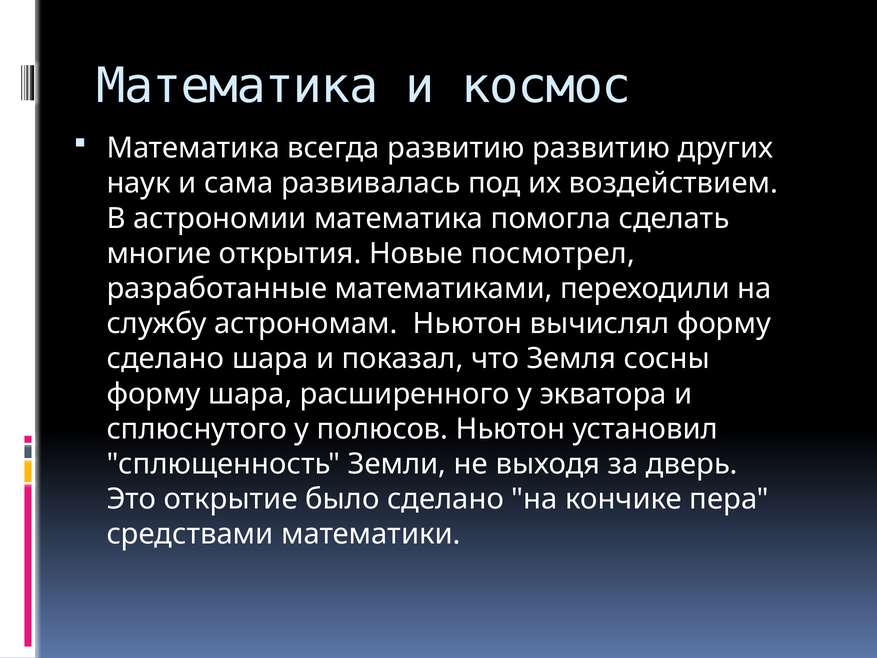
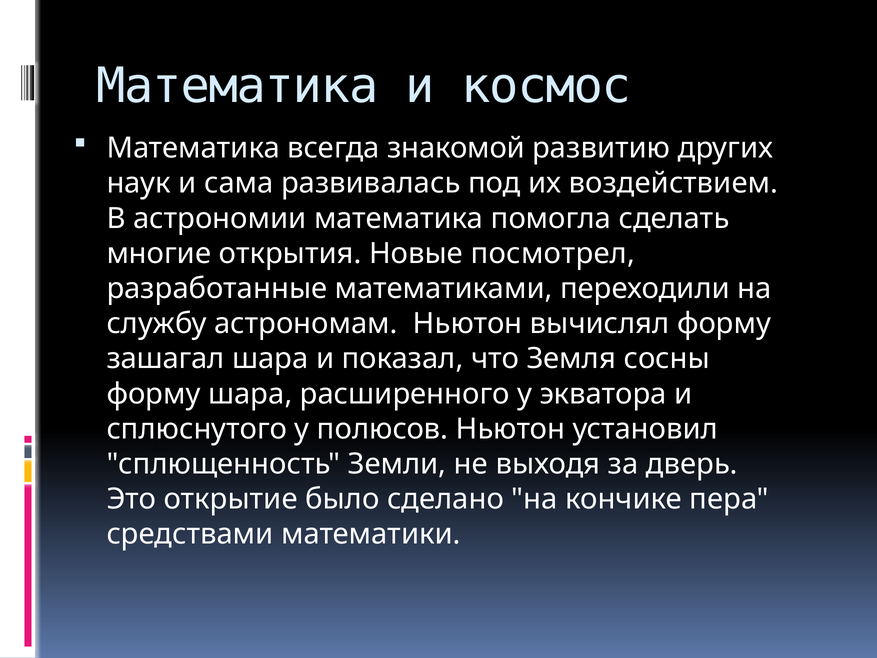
всегда развитию: развитию -> знакомой (456, 148)
сделано: сделано -> зашагал (166, 359)
